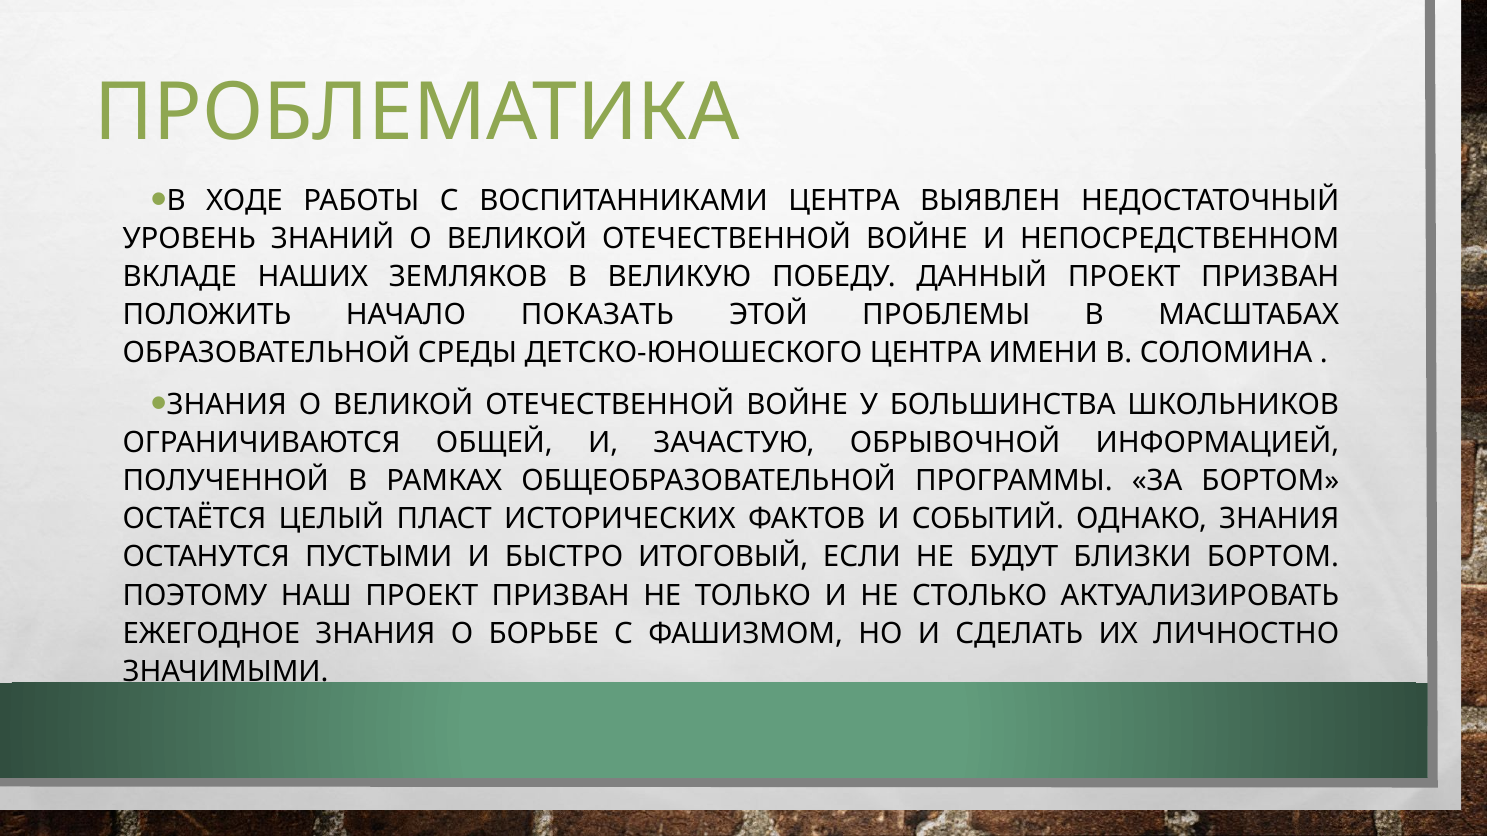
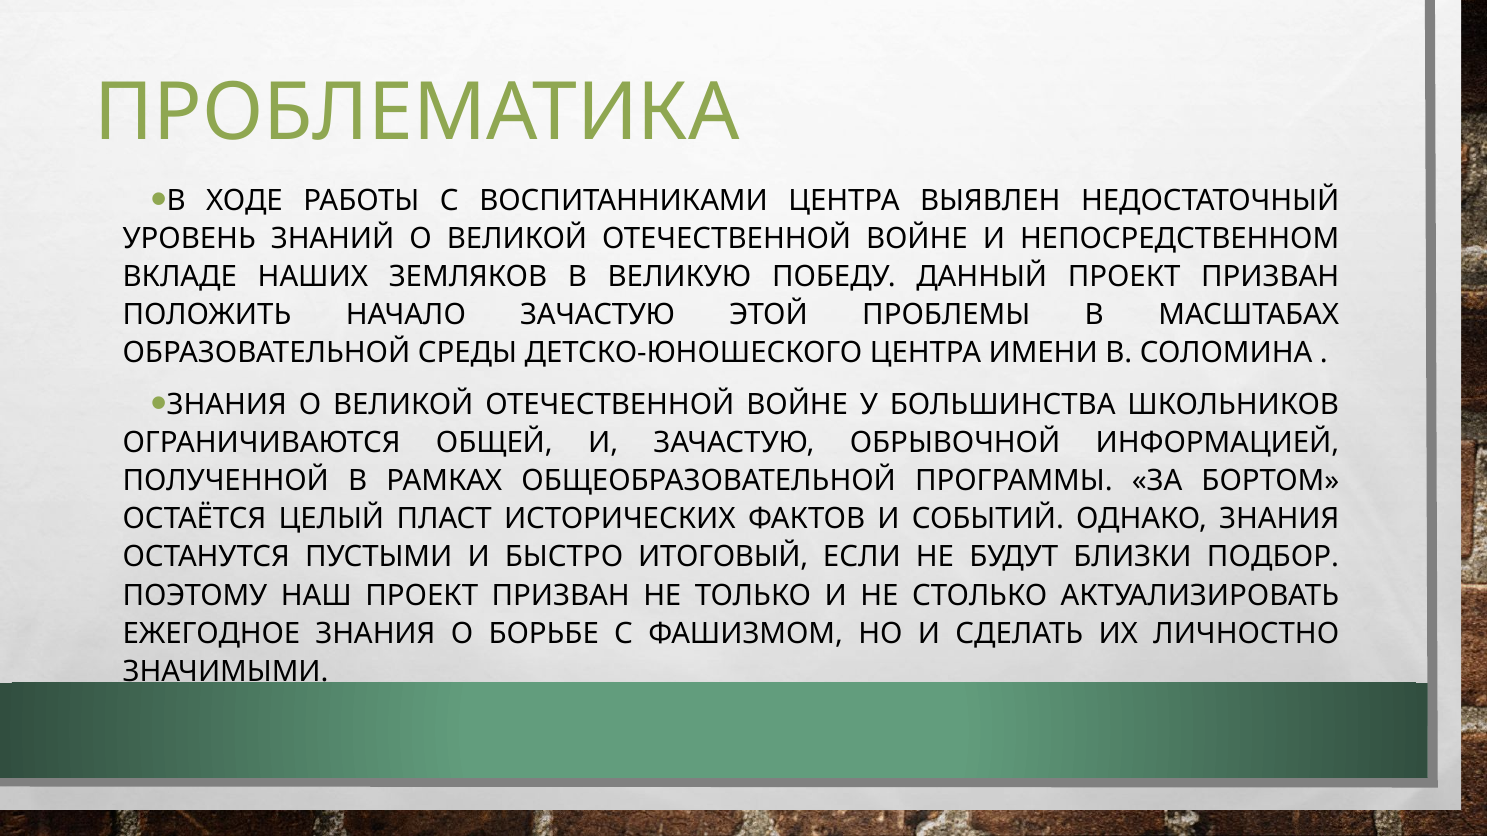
НАЧАЛО ПОКАЗАТЬ: ПОКАЗАТЬ -> ЗАЧАСТУЮ (598, 315)
БЛИЗКИ БОРТОМ: БОРТОМ -> ПОДБОР (1273, 558)
